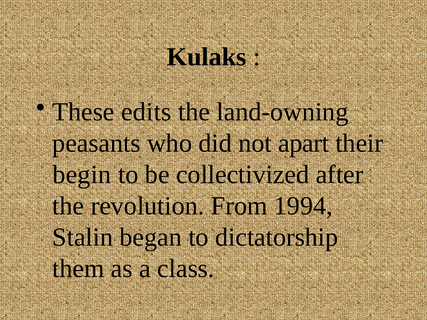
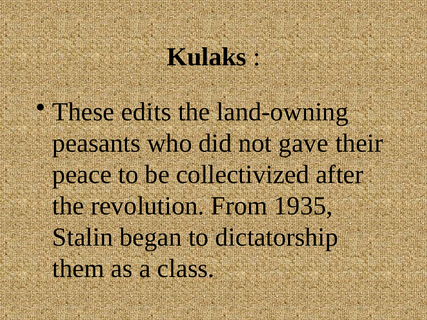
apart: apart -> gave (303, 143)
begin: begin -> peace (82, 175)
1994: 1994 -> 1935 (303, 206)
